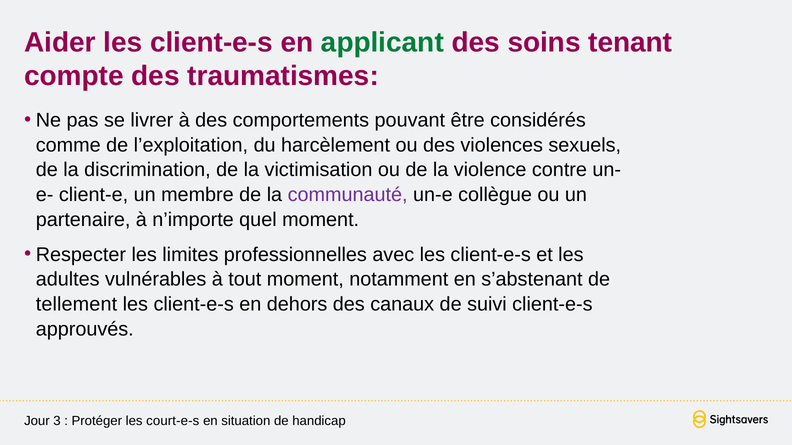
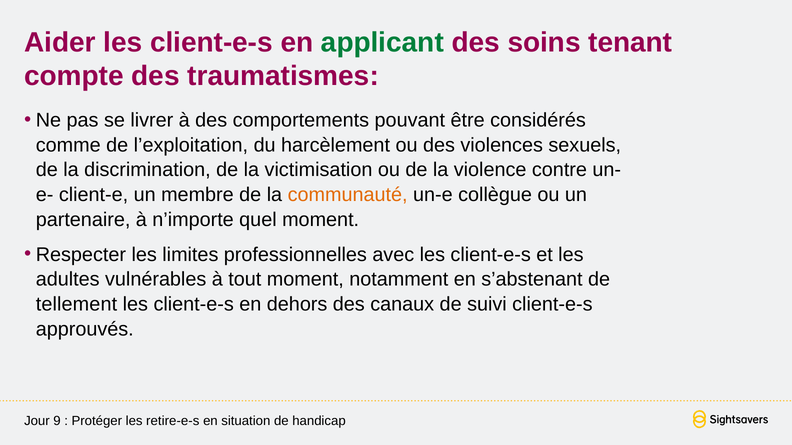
communauté colour: purple -> orange (348, 195)
3: 3 -> 9 (57, 422)
court-e-s: court-e-s -> retire-e-s (173, 422)
